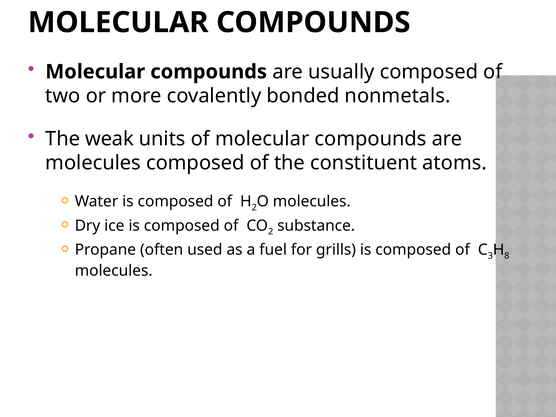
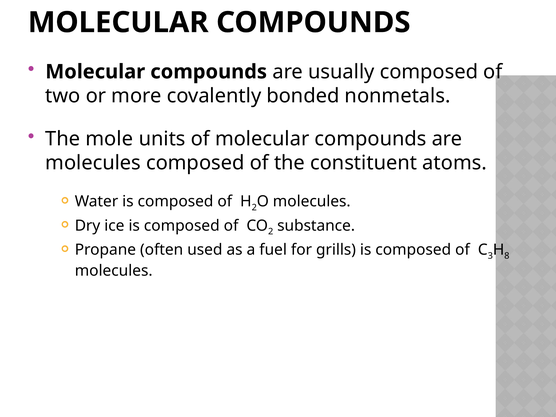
weak: weak -> mole (109, 139)
